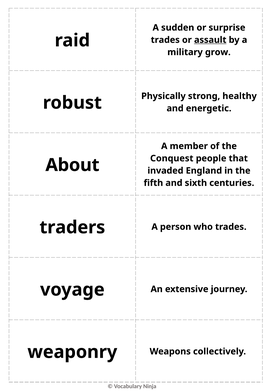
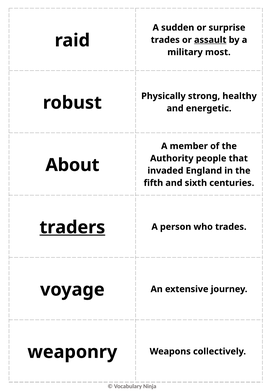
grow: grow -> most (218, 52)
Conquest: Conquest -> Authority (172, 159)
traders underline: none -> present (72, 228)
